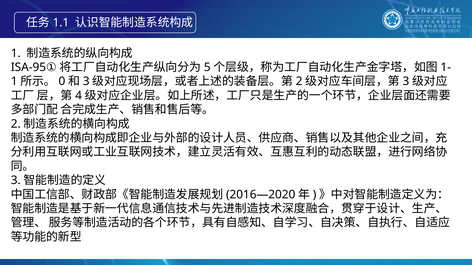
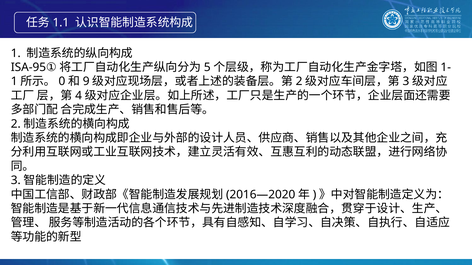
3: 3 -> 9 (86, 82)
